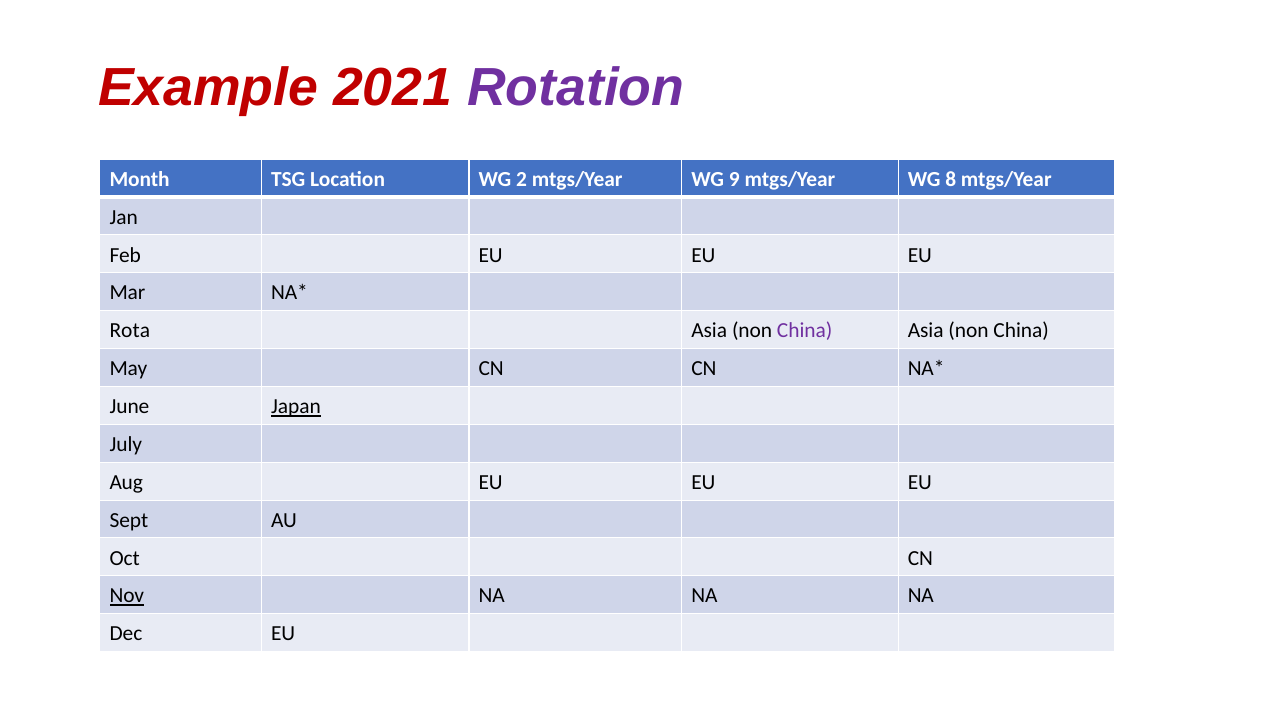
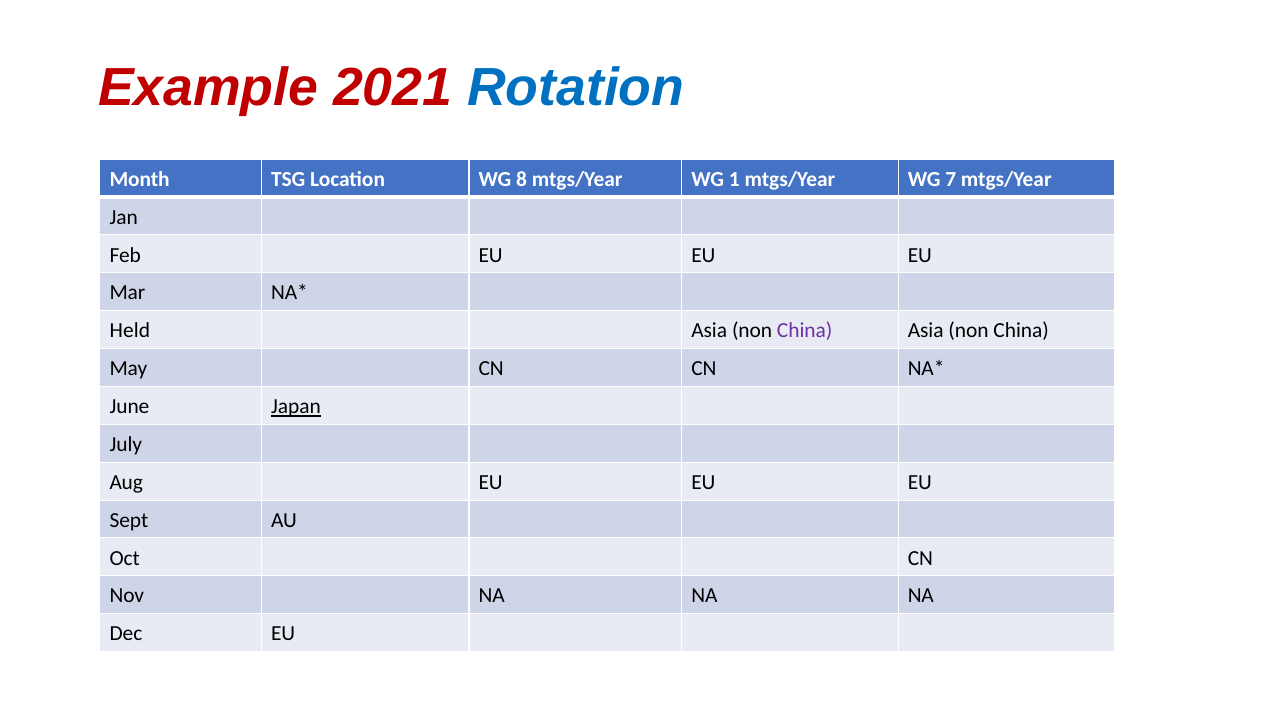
Rotation colour: purple -> blue (576, 88)
2: 2 -> 8 (522, 179)
9: 9 -> 1 (734, 179)
8: 8 -> 7 (951, 179)
Rota: Rota -> Held (130, 330)
Nov underline: present -> none (127, 596)
